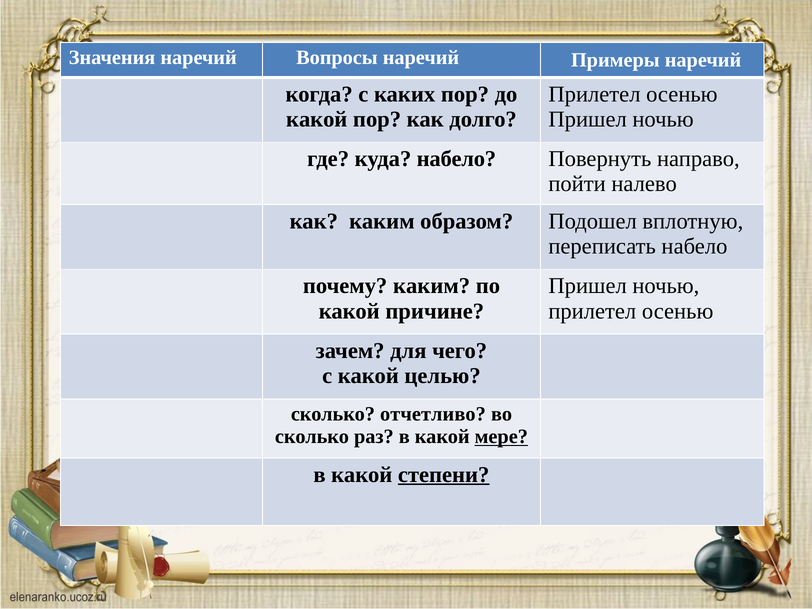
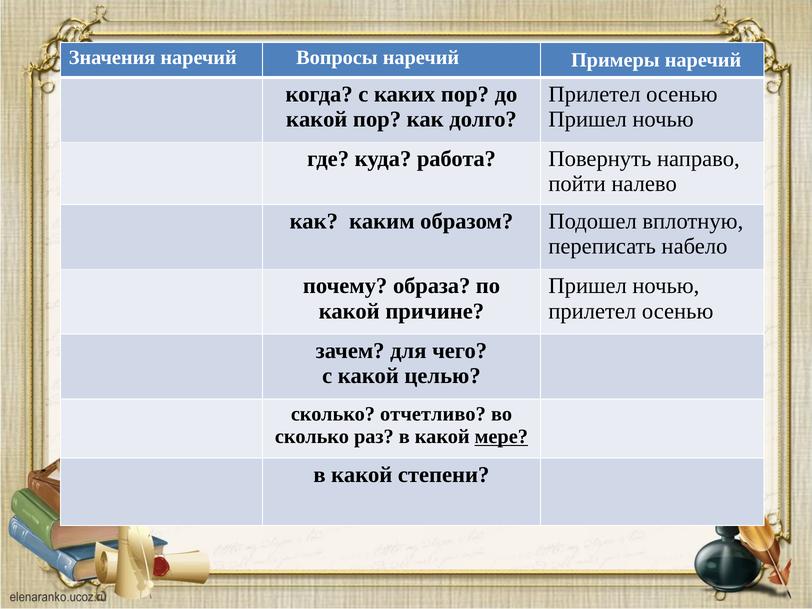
куда набело: набело -> работа (456, 159)
почему каким: каким -> образа (432, 286)
степени underline: present -> none (444, 475)
